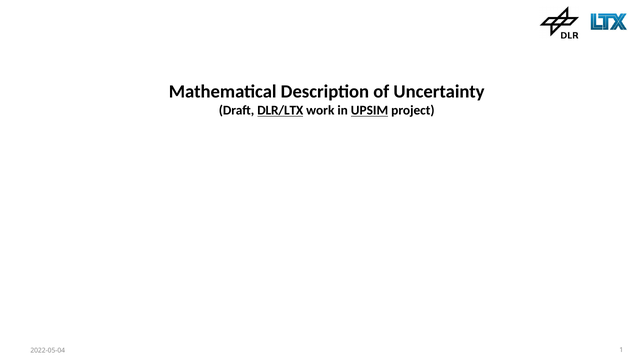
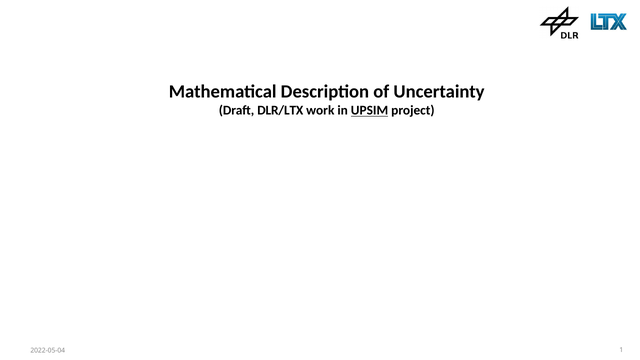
DLR/LTX underline: present -> none (280, 110)
